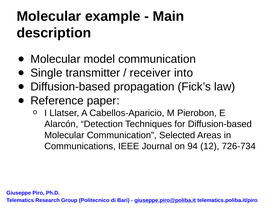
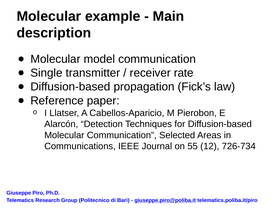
into: into -> rate (184, 73)
94: 94 -> 55 (193, 146)
